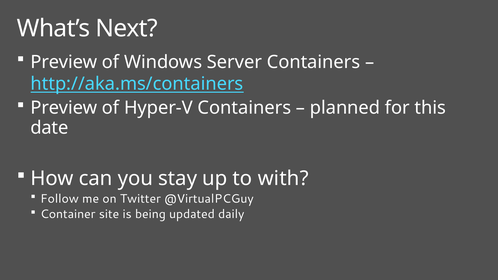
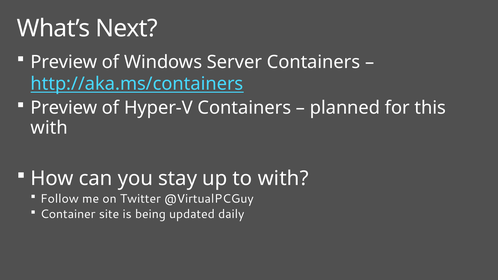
date: date -> with (49, 128)
